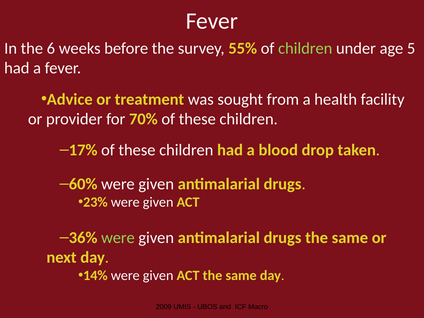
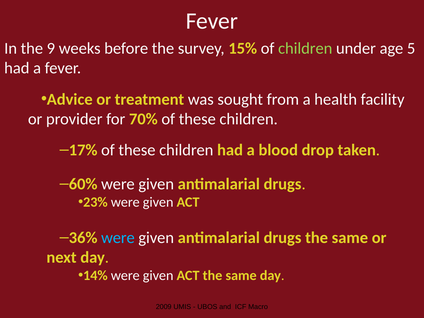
6: 6 -> 9 (51, 48)
55%: 55% -> 15% (243, 48)
were colour: light green -> light blue (118, 238)
